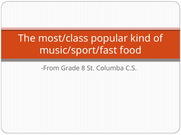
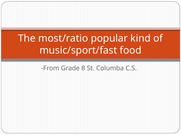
most/class: most/class -> most/ratio (63, 39)
